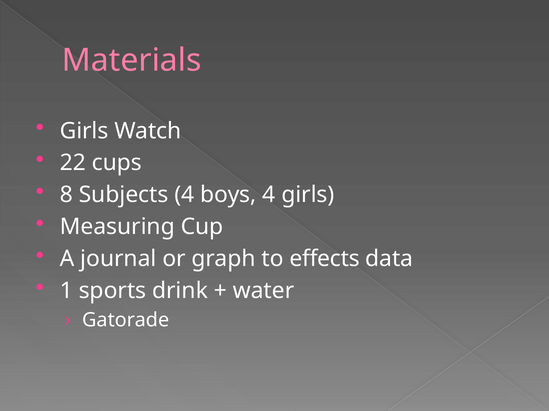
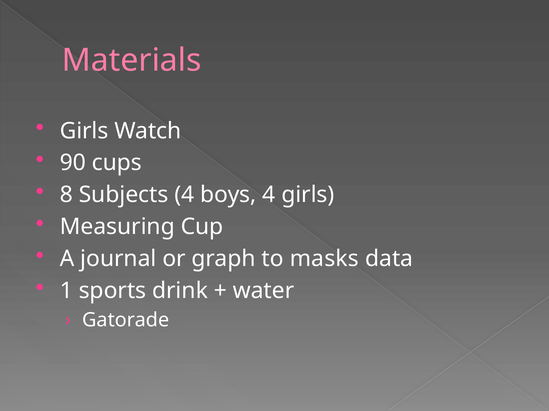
22: 22 -> 90 (73, 163)
effects: effects -> masks (324, 259)
